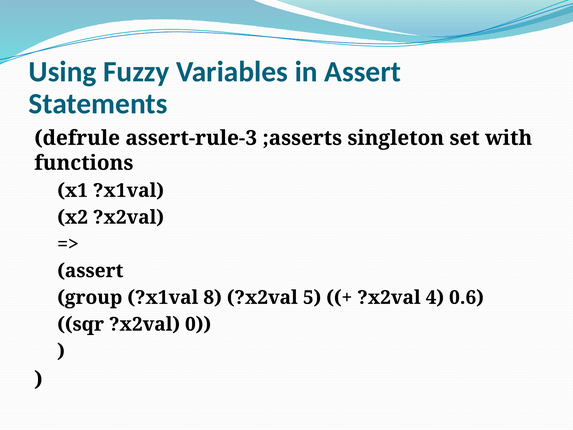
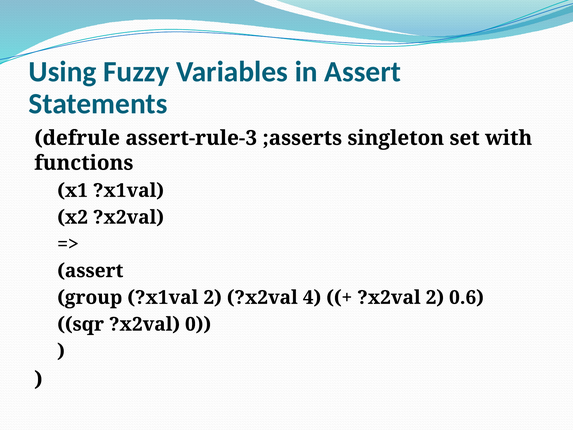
?x1val 8: 8 -> 2 (213, 297)
5: 5 -> 4 (312, 297)
?x2val 4: 4 -> 2 (435, 297)
